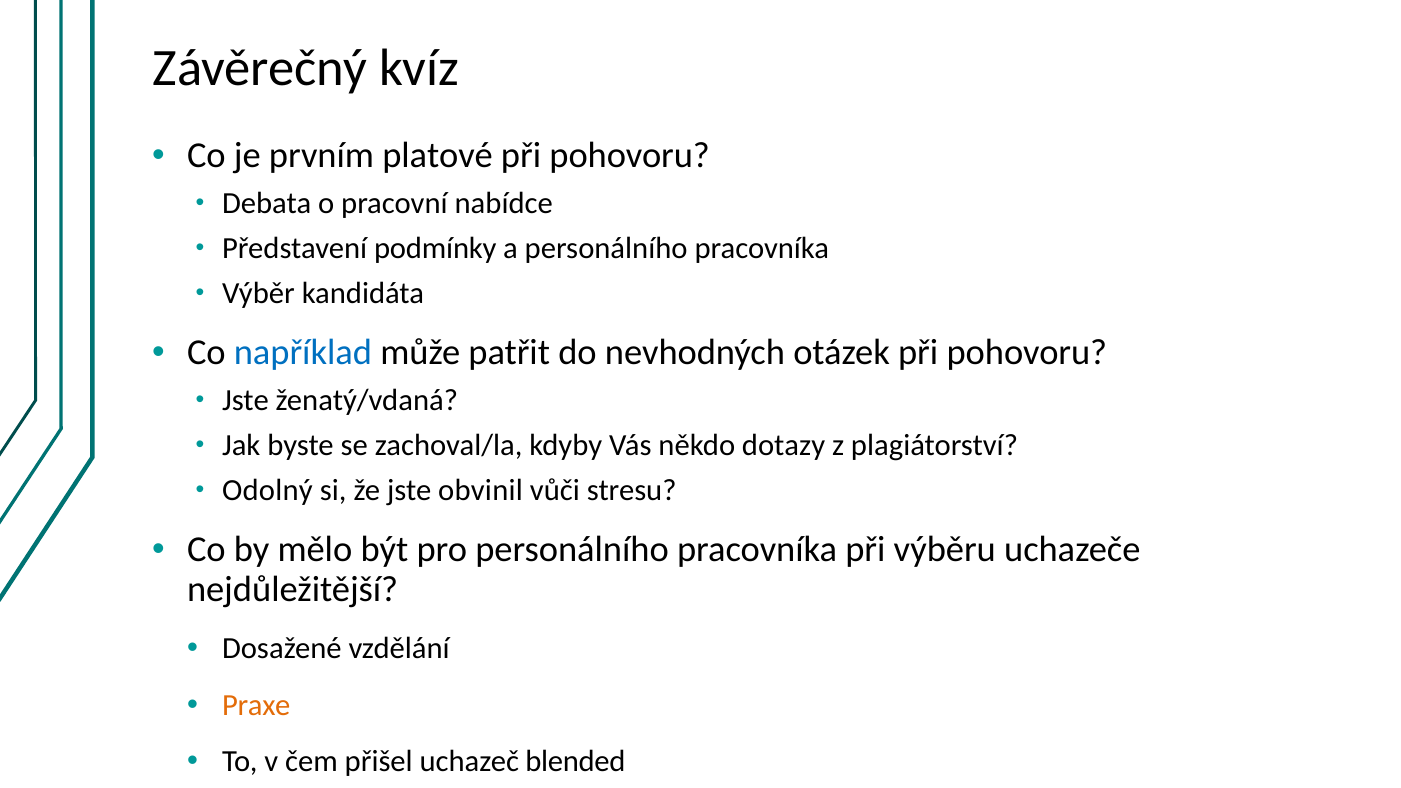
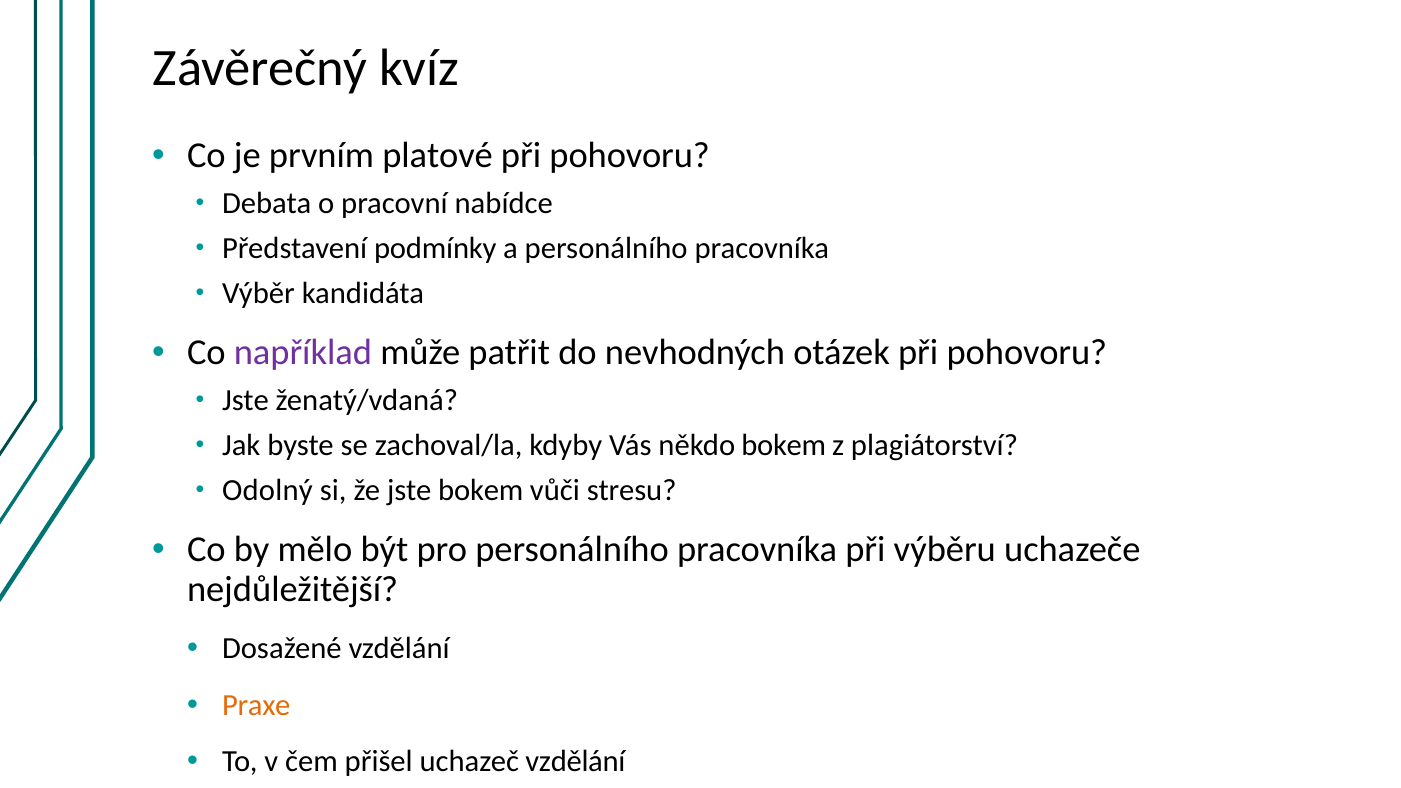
například colour: blue -> purple (303, 353)
někdo dotazy: dotazy -> bokem (784, 446)
jste obvinil: obvinil -> bokem (481, 490)
uchazeč blended: blended -> vzdělání (575, 762)
